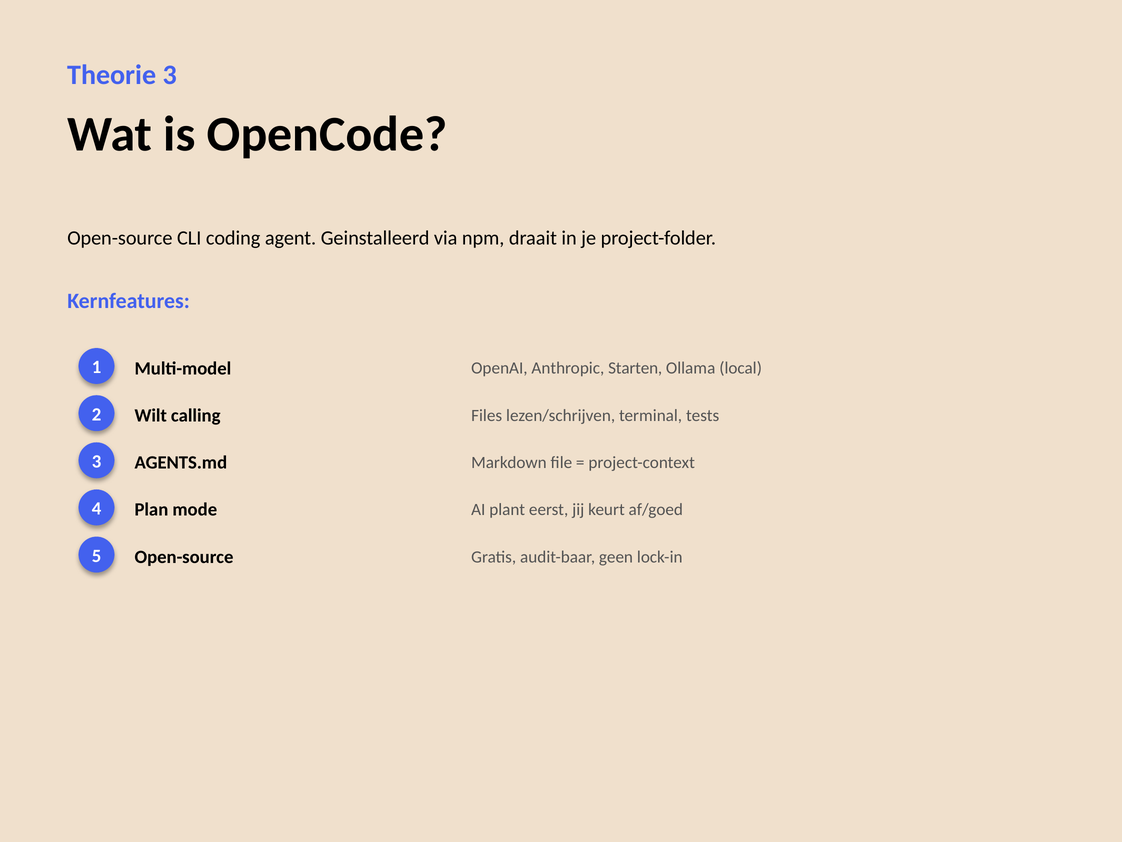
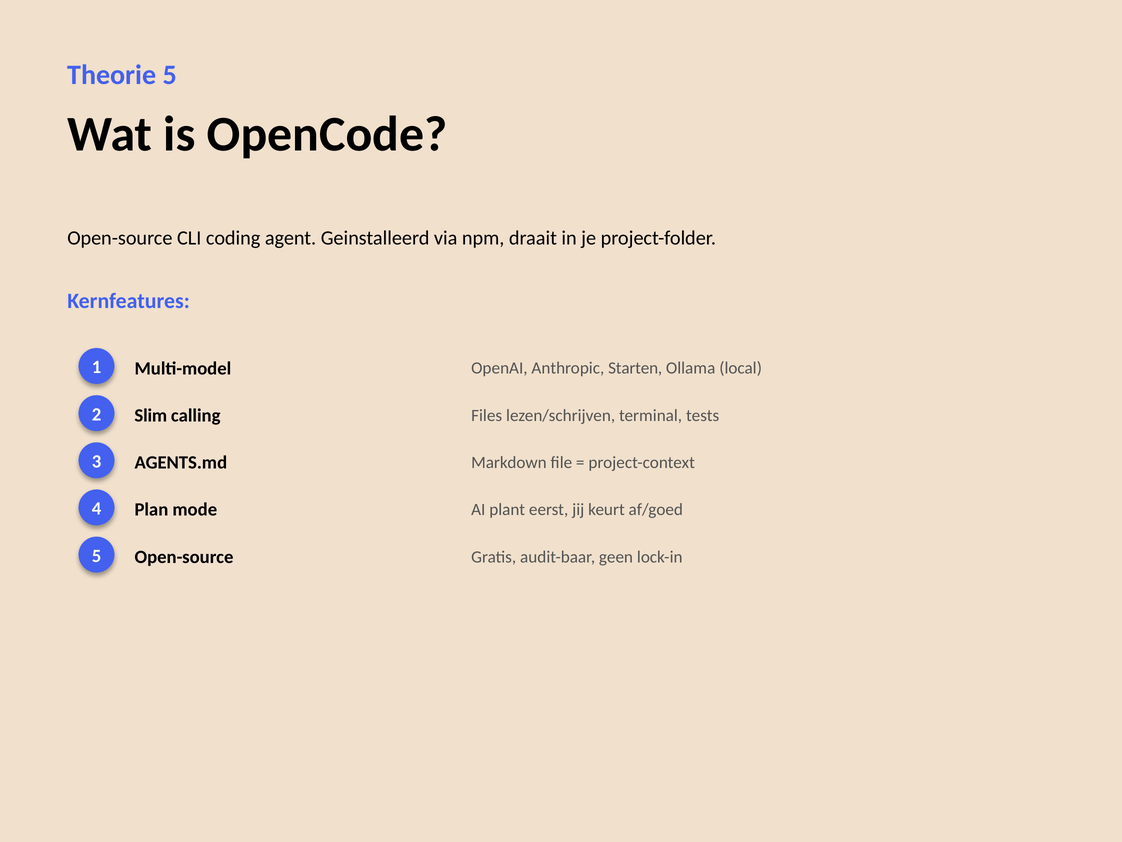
Theorie 3: 3 -> 5 (170, 75)
Wilt: Wilt -> Slim (151, 415)
